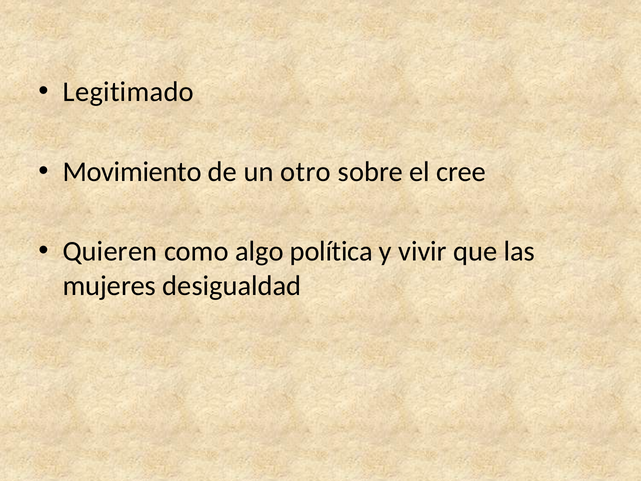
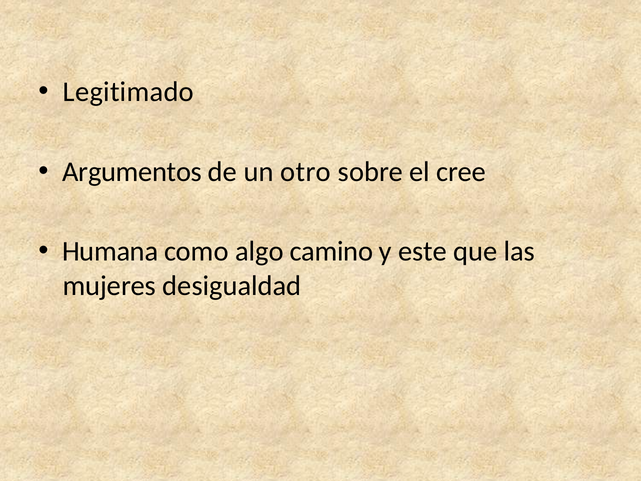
Movimiento: Movimiento -> Argumentos (132, 172)
Quieren: Quieren -> Humana (110, 251)
política: política -> camino (331, 251)
vivir: vivir -> este (423, 251)
